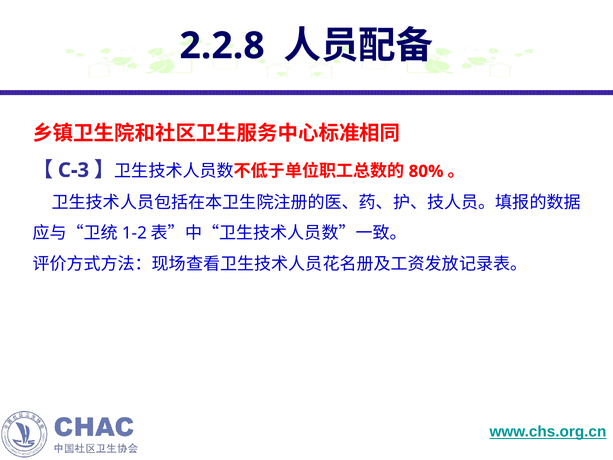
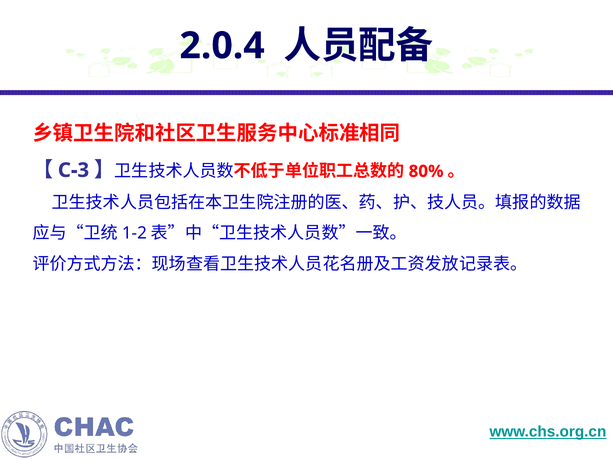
2.2.8: 2.2.8 -> 2.0.4 (222, 46)
